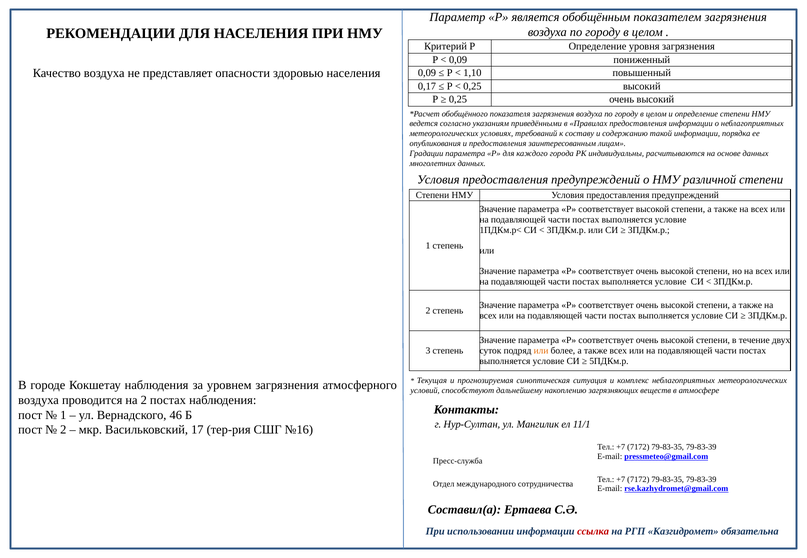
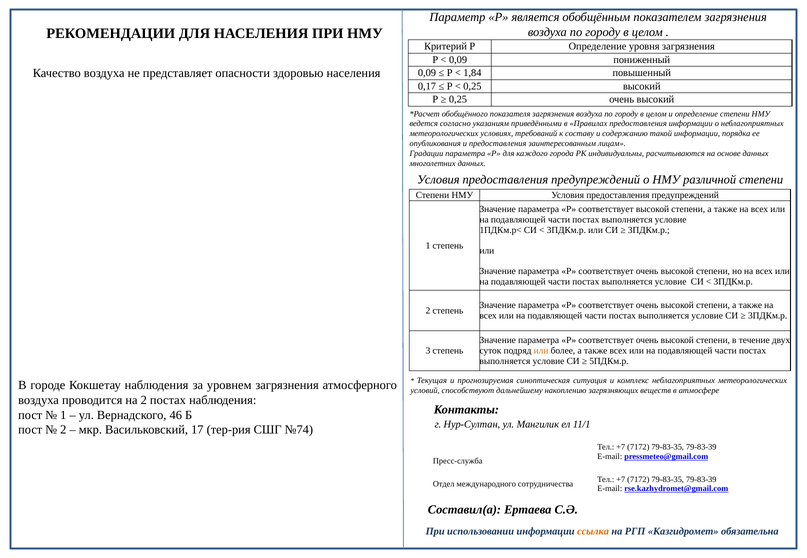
1,10: 1,10 -> 1,84 (472, 73)
№16: №16 -> №74 (299, 430)
ссылка colour: red -> orange (593, 532)
